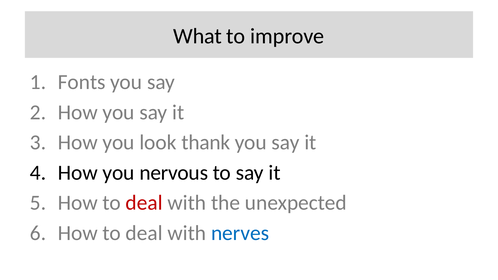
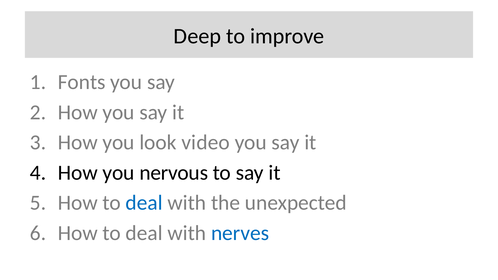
What: What -> Deep (197, 36)
thank: thank -> video (206, 143)
deal colour: red -> blue (144, 203)
